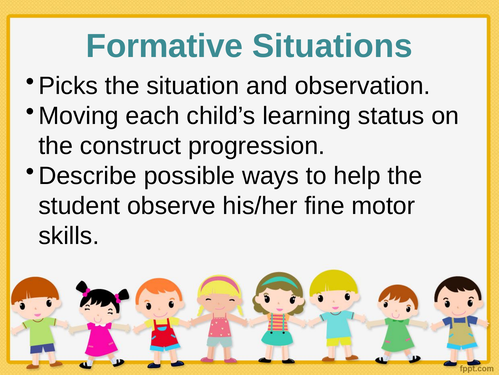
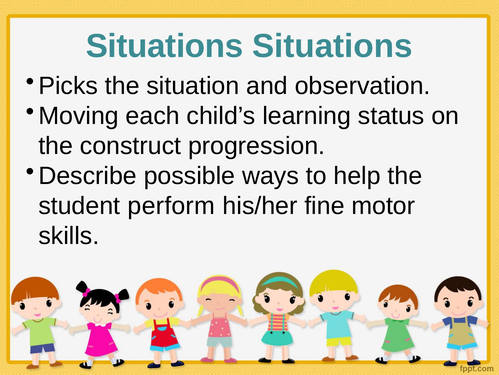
Formative: Formative -> Situations (165, 46)
observe: observe -> perform (171, 206)
